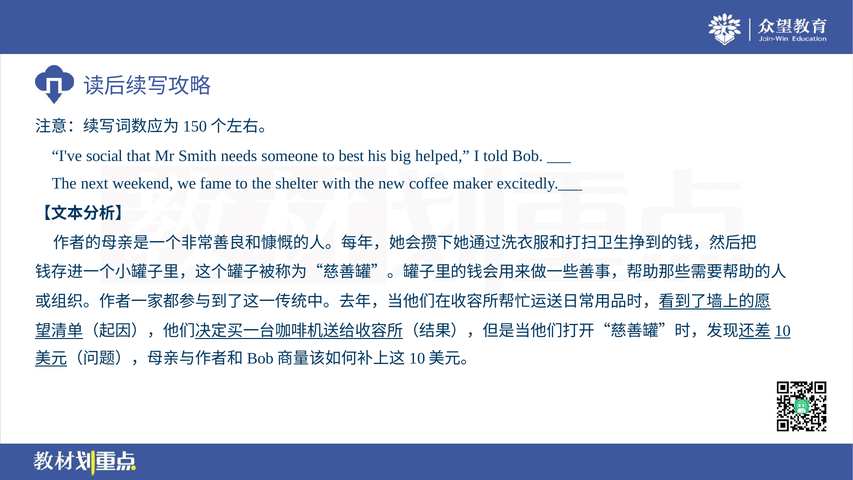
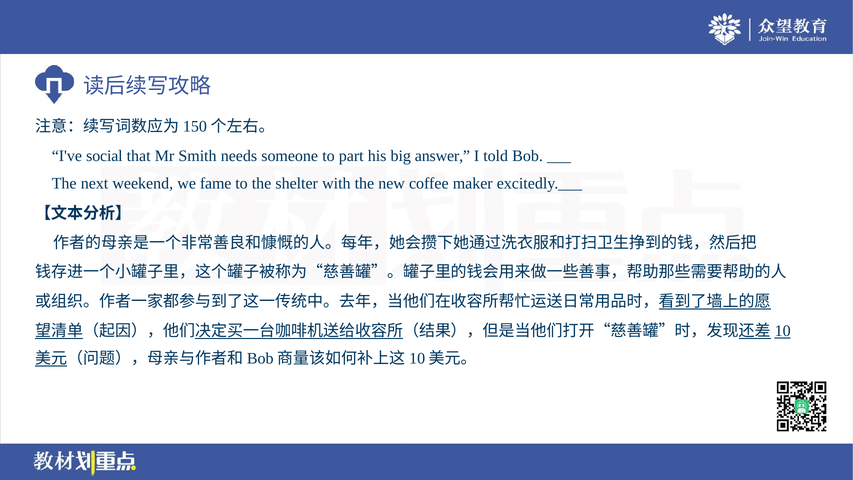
best: best -> part (351, 156)
helped: helped -> answer (442, 156)
